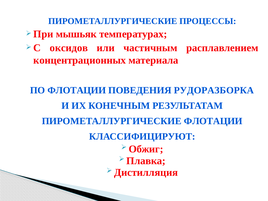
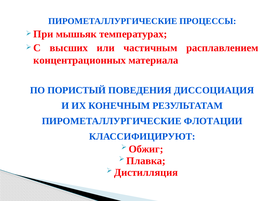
оксидов: оксидов -> высших (69, 48)
ПО ФЛОТАЦИИ: ФЛОТАЦИИ -> ПОРИСТЫЙ (77, 90)
РУДОРАЗБОРКА: РУДОРАЗБОРКА -> ДИССОЦИАЦИЯ (214, 90)
